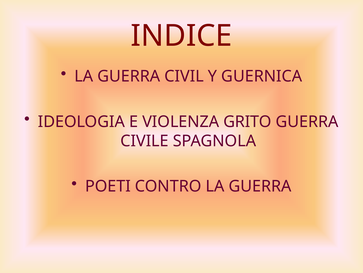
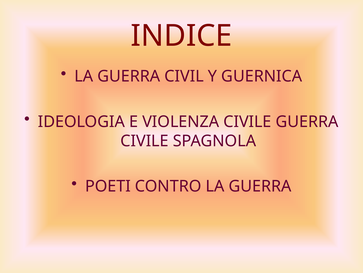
VIOLENZA GRITO: GRITO -> CIVILE (247, 121)
